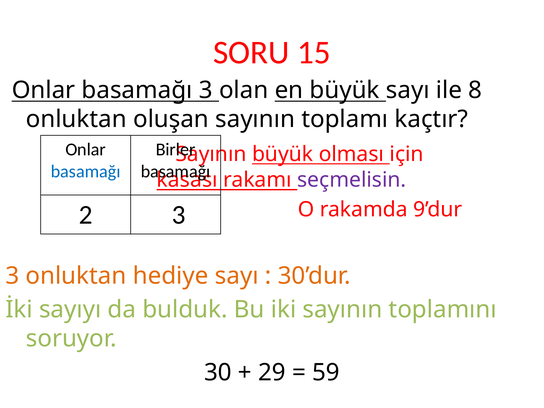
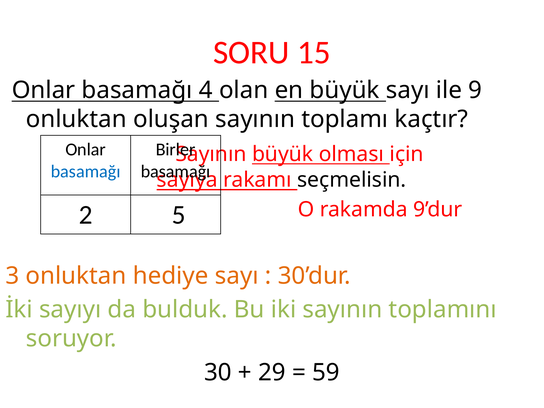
basamağı 3: 3 -> 4 (206, 90)
8: 8 -> 9 (475, 90)
kasası: kasası -> sayıya (187, 180)
seçmelisin colour: purple -> black (352, 180)
2 3: 3 -> 5 (179, 215)
